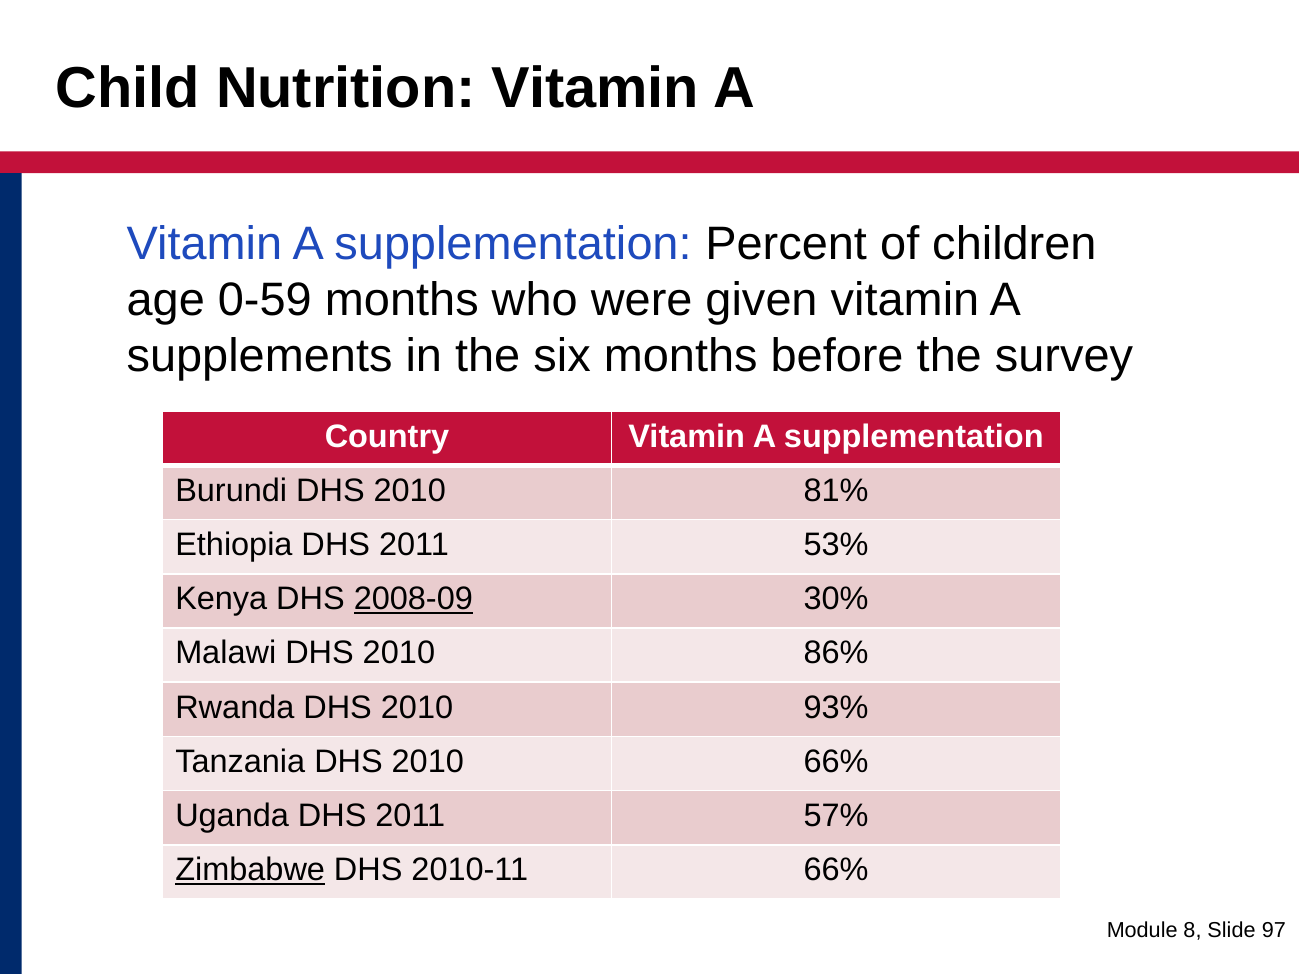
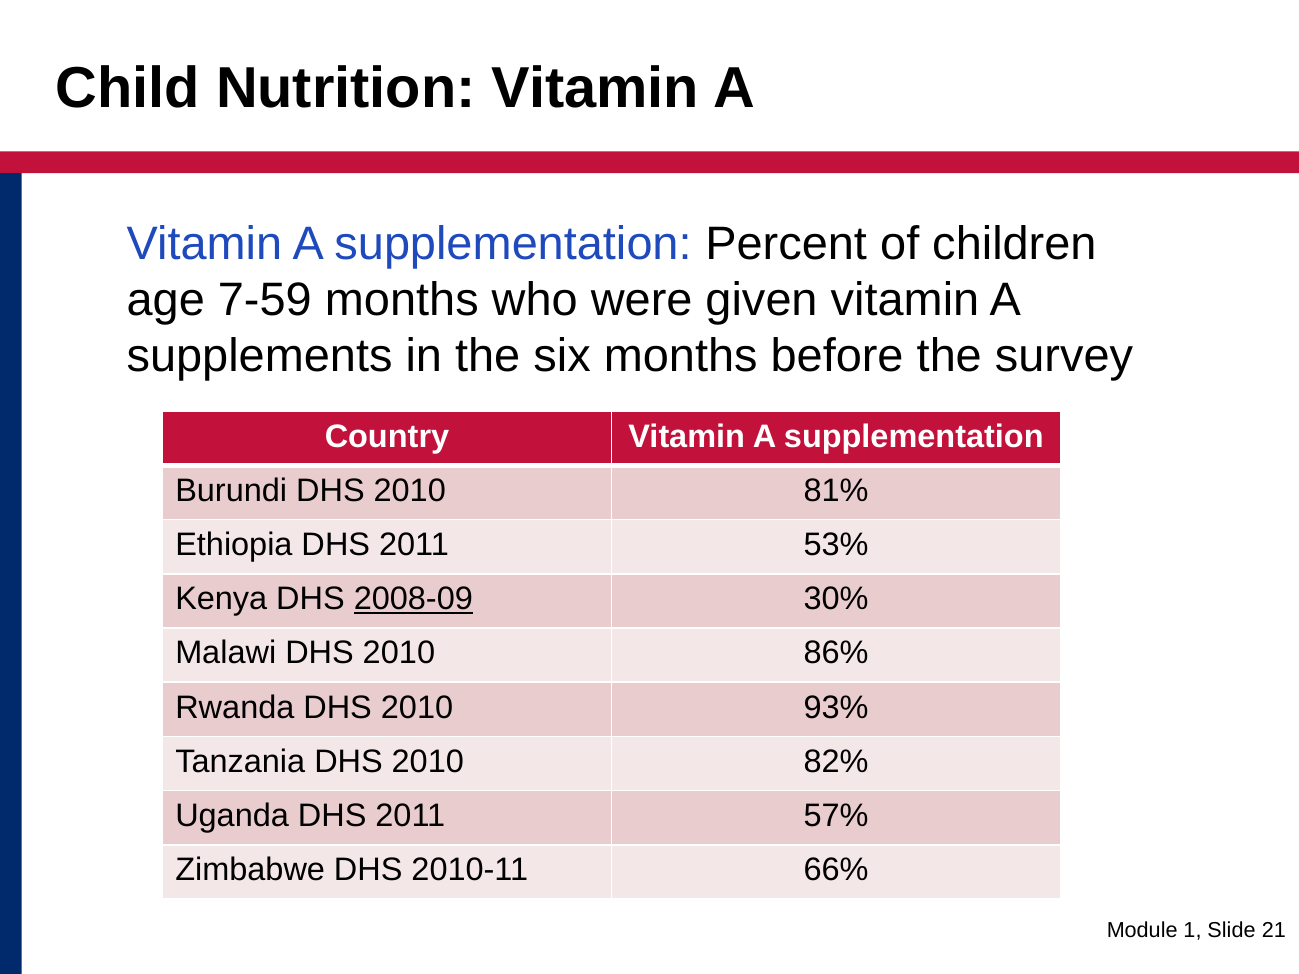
0-59: 0-59 -> 7-59 (265, 300)
2010 66%: 66% -> 82% (836, 762)
Zimbabwe underline: present -> none (250, 870)
8: 8 -> 1 (1193, 930)
97: 97 -> 21 (1274, 930)
